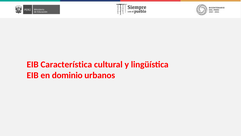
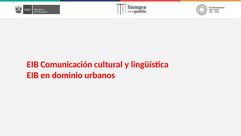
Característica: Característica -> Comunicación (66, 64)
